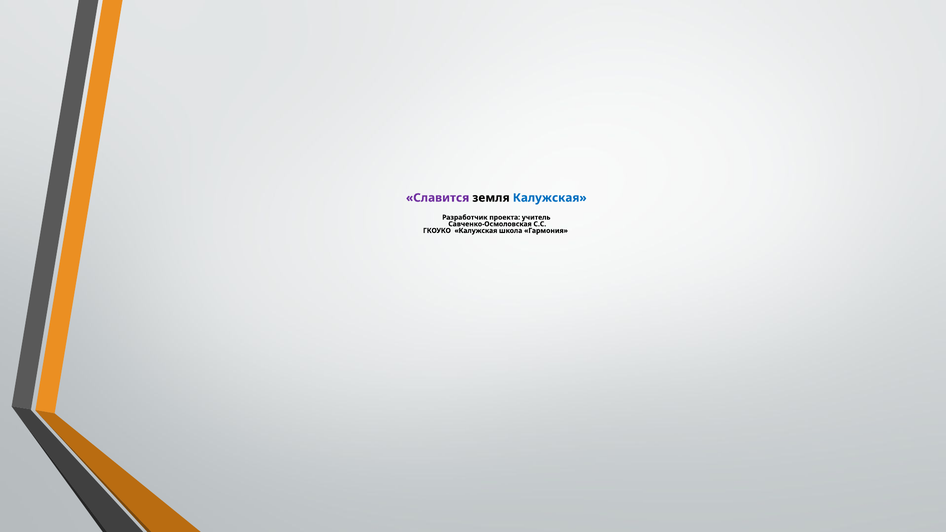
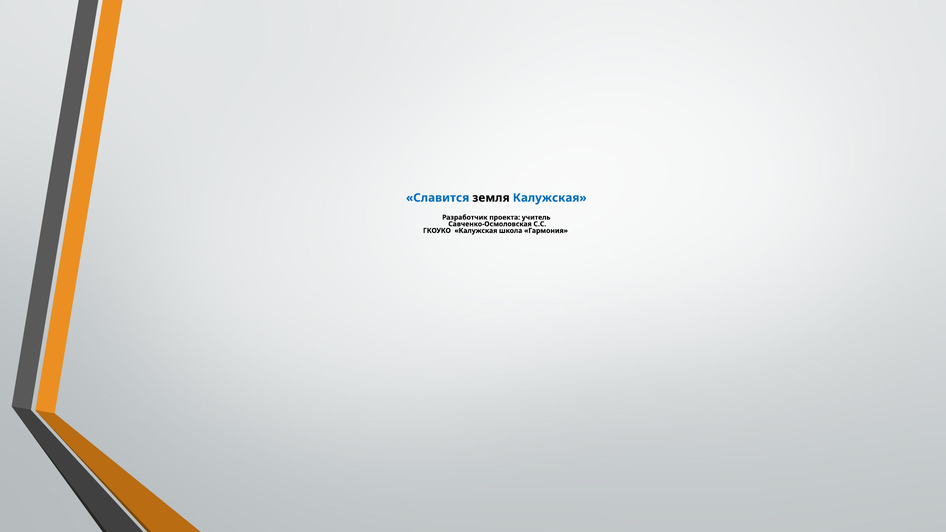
Славится colour: purple -> blue (438, 198)
